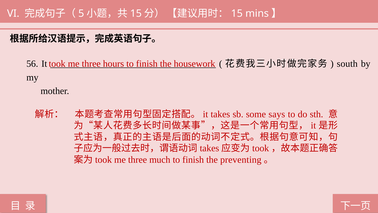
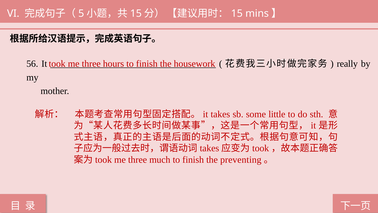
south: south -> really (347, 64)
says: says -> little (277, 114)
